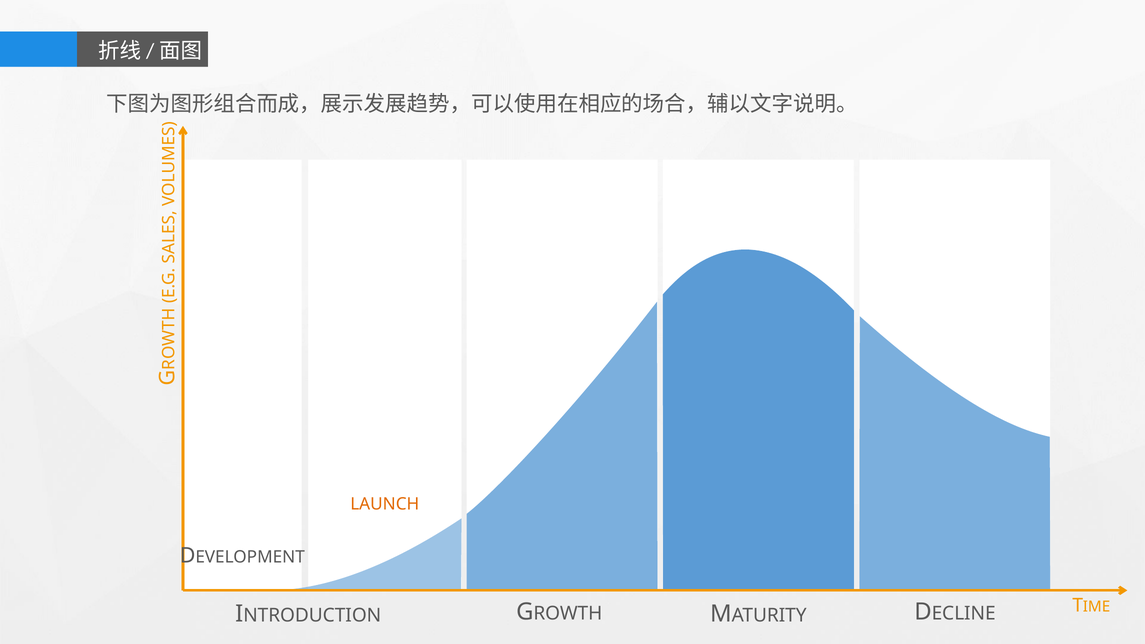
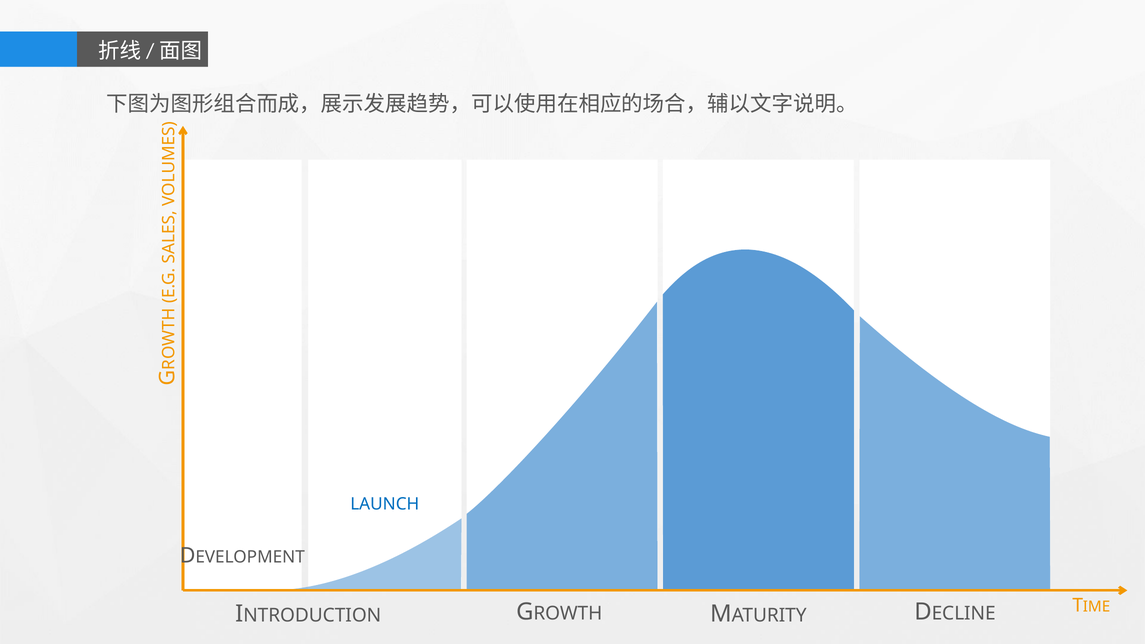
LAUNCH colour: orange -> blue (385, 504)
